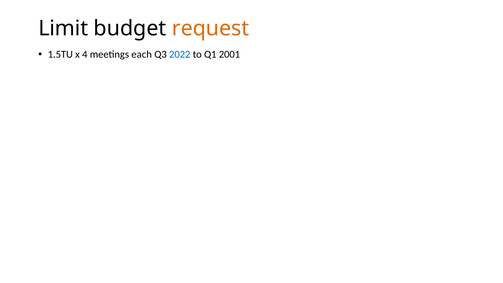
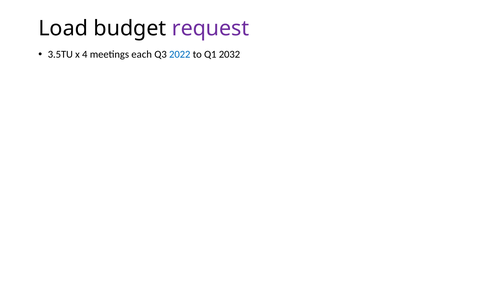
Limit: Limit -> Load (63, 28)
request colour: orange -> purple (211, 28)
1.5TU: 1.5TU -> 3.5TU (60, 54)
2001: 2001 -> 2032 (229, 54)
